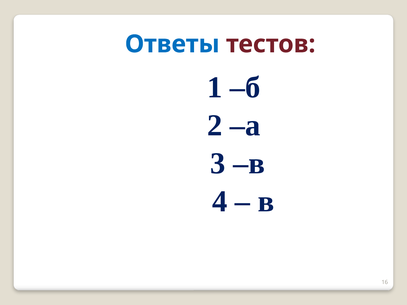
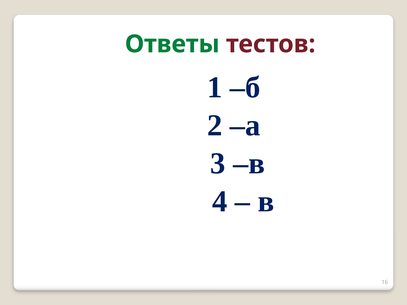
Ответы colour: blue -> green (172, 44)
